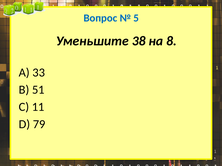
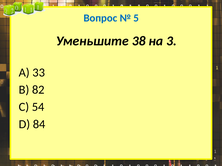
8: 8 -> 3 (171, 41)
51: 51 -> 82 (38, 90)
11: 11 -> 54 (38, 107)
79: 79 -> 84 (39, 125)
